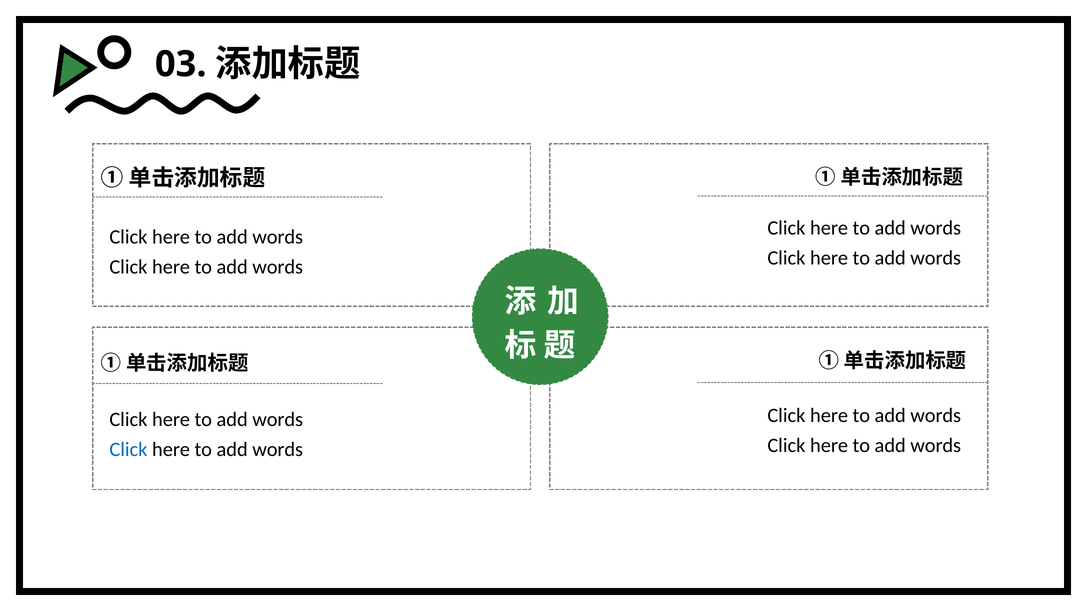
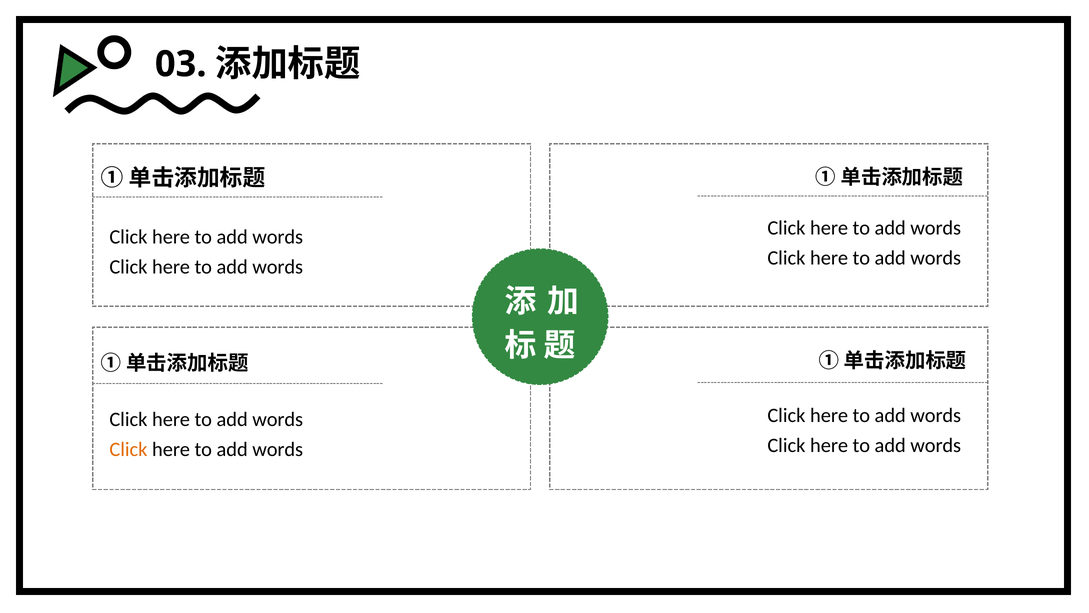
Click colour: blue -> orange (128, 449)
